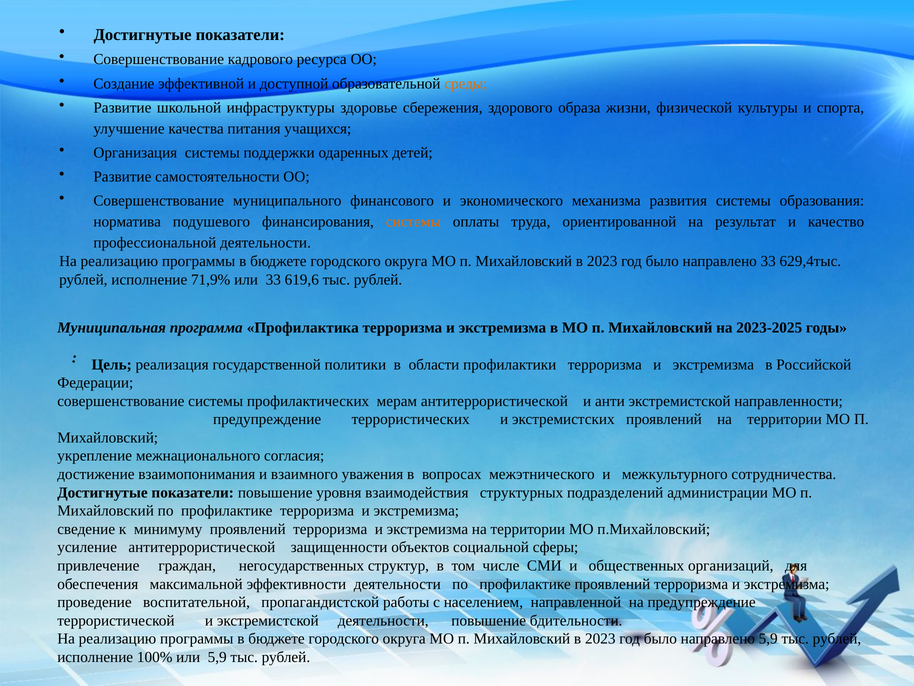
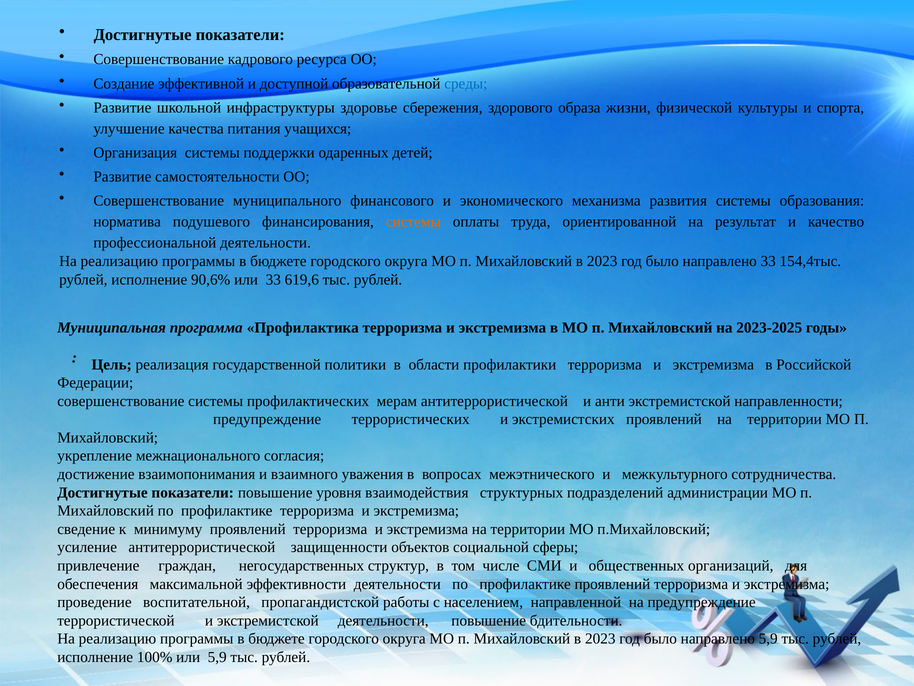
среды colour: orange -> blue (466, 83)
629,4тыс: 629,4тыс -> 154,4тыс (810, 261)
71,9%: 71,9% -> 90,6% (211, 279)
